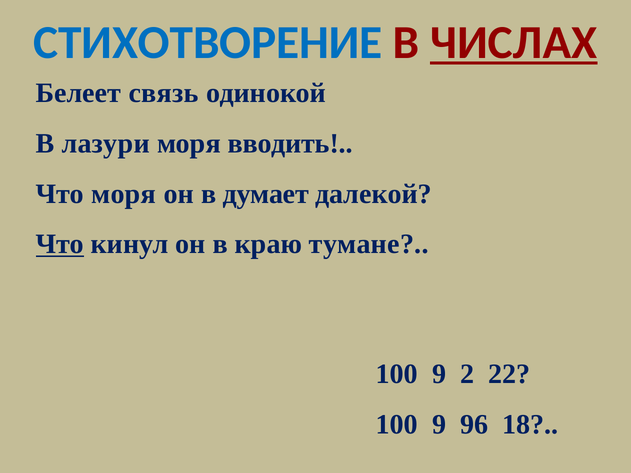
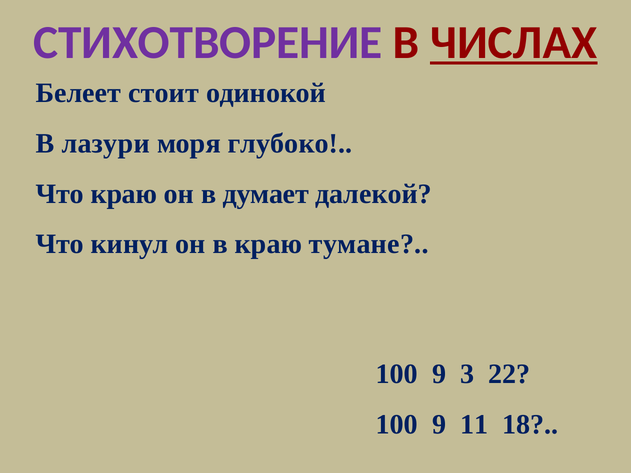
СТИХОТВОРЕНИЕ colour: blue -> purple (208, 43)
связь: связь -> стоит (164, 93)
вводить: вводить -> глубоко (290, 143)
Что моря: моря -> краю (124, 194)
Что underline: present -> none (60, 244)
2: 2 -> 3 (467, 374)
96: 96 -> 11 (474, 425)
